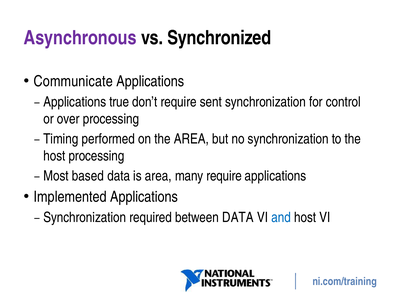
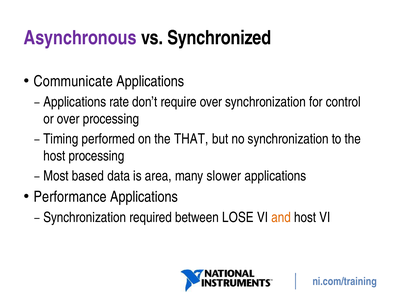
true: true -> rate (119, 102)
require sent: sent -> over (211, 102)
the AREA: AREA -> THAT (191, 139)
many require: require -> slower (224, 176)
Implemented: Implemented -> Performance (70, 196)
between DATA: DATA -> LOSE (238, 217)
and colour: blue -> orange (281, 217)
